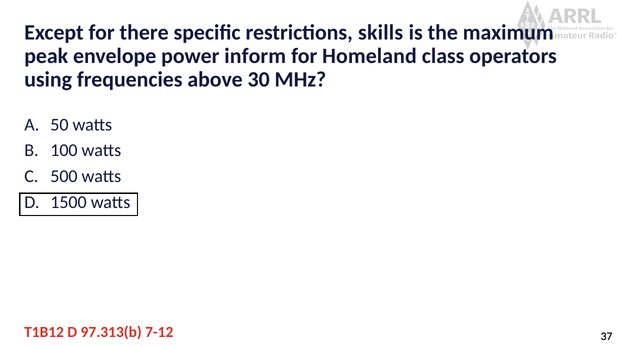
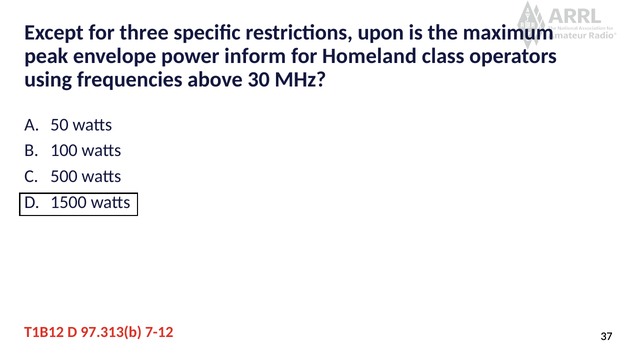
there: there -> three (144, 33)
skills: skills -> upon (381, 33)
